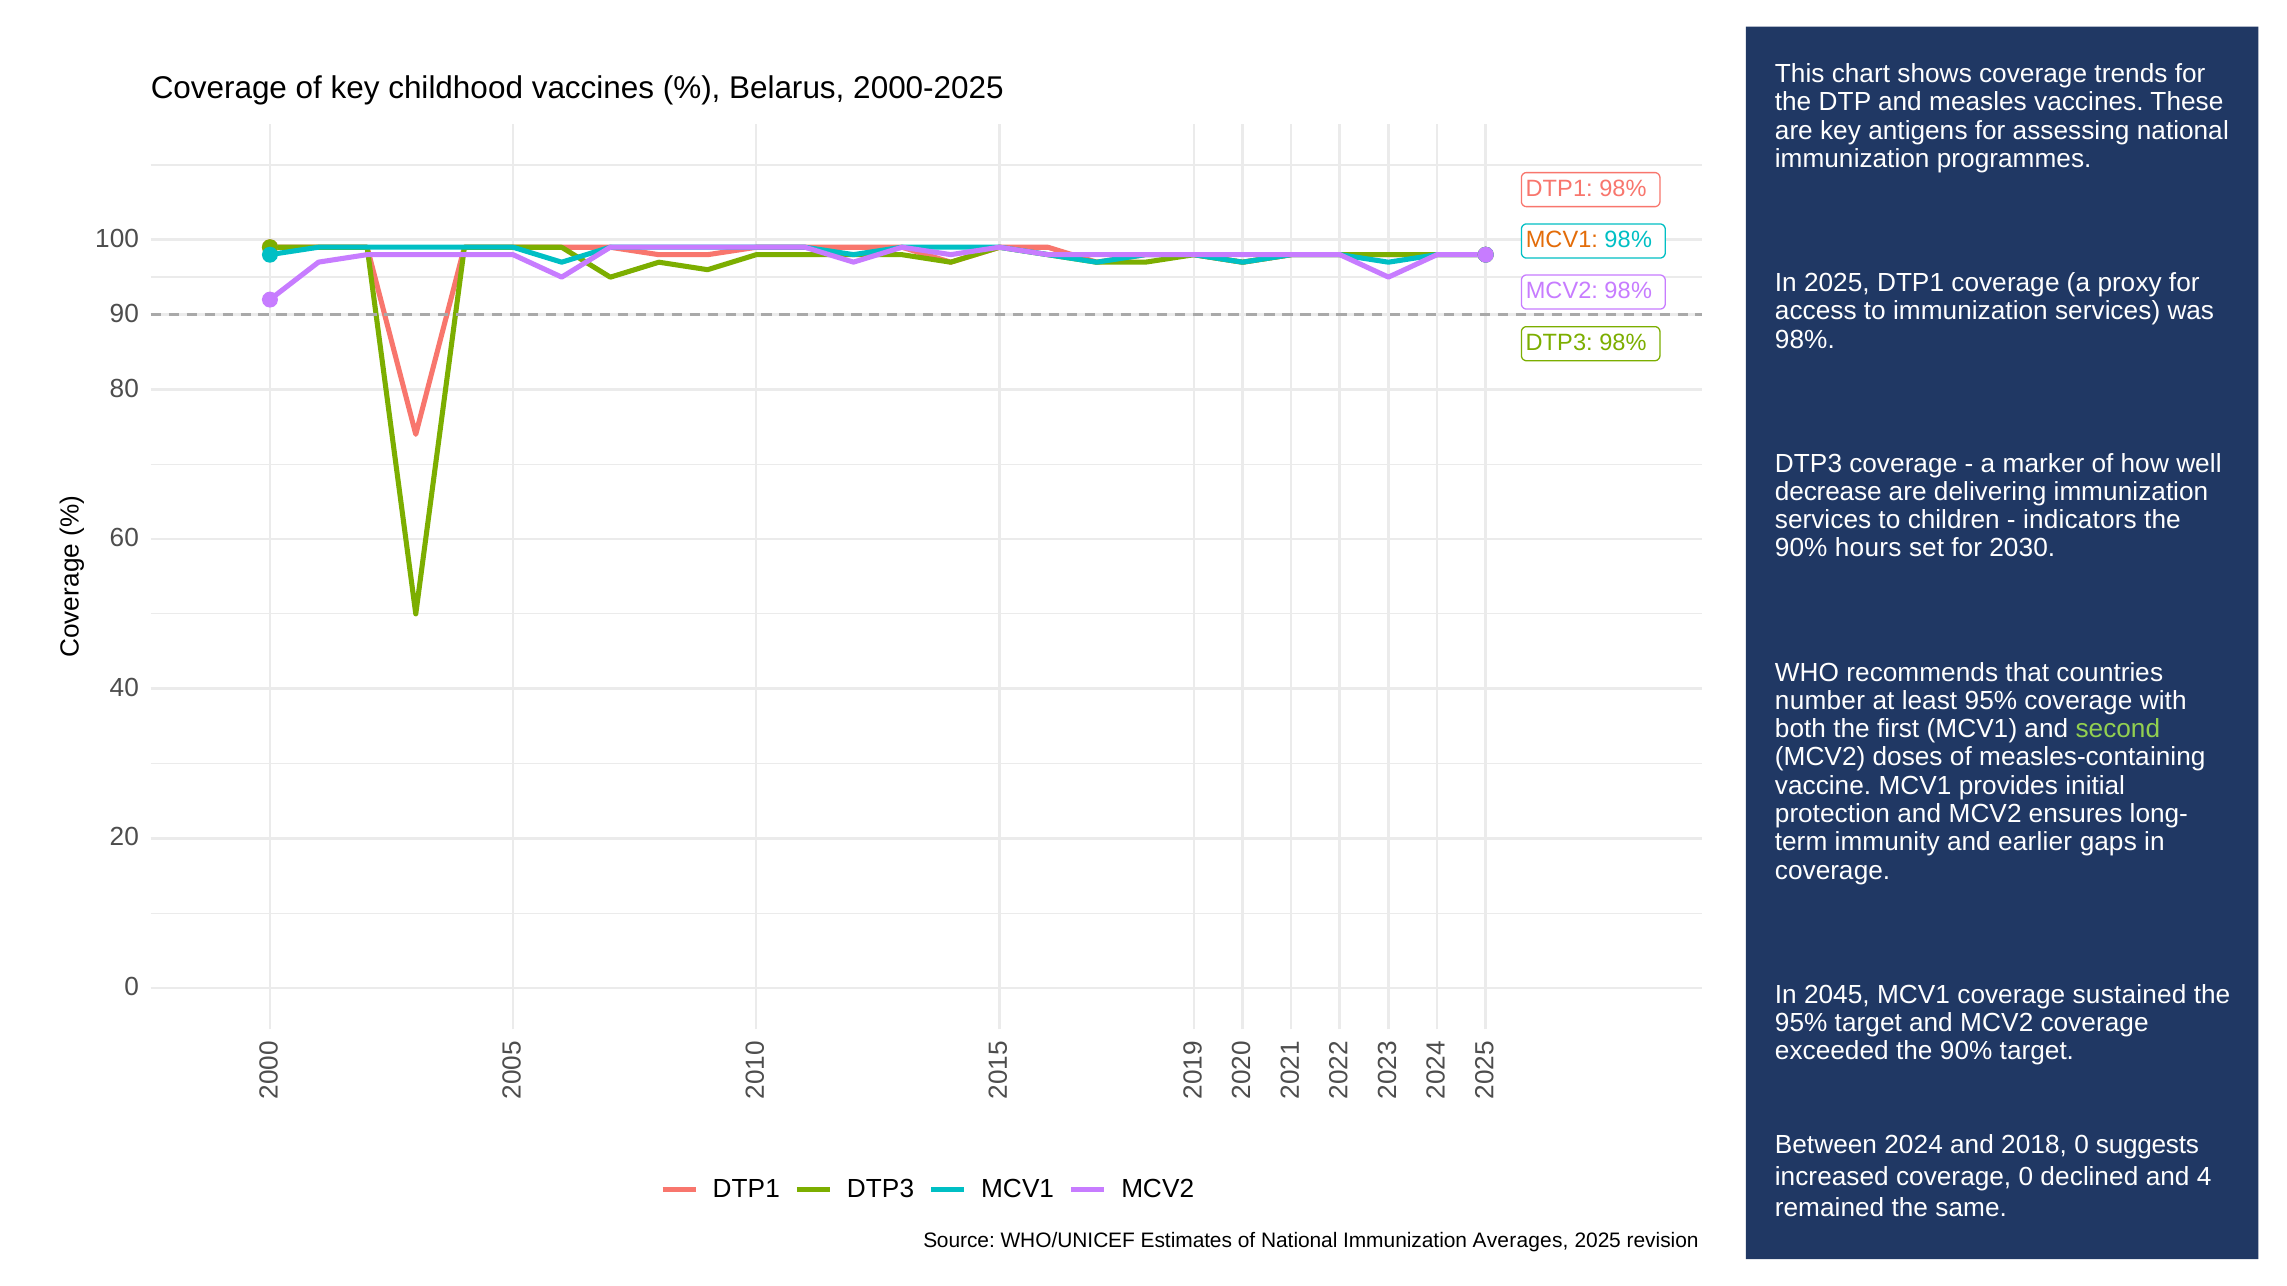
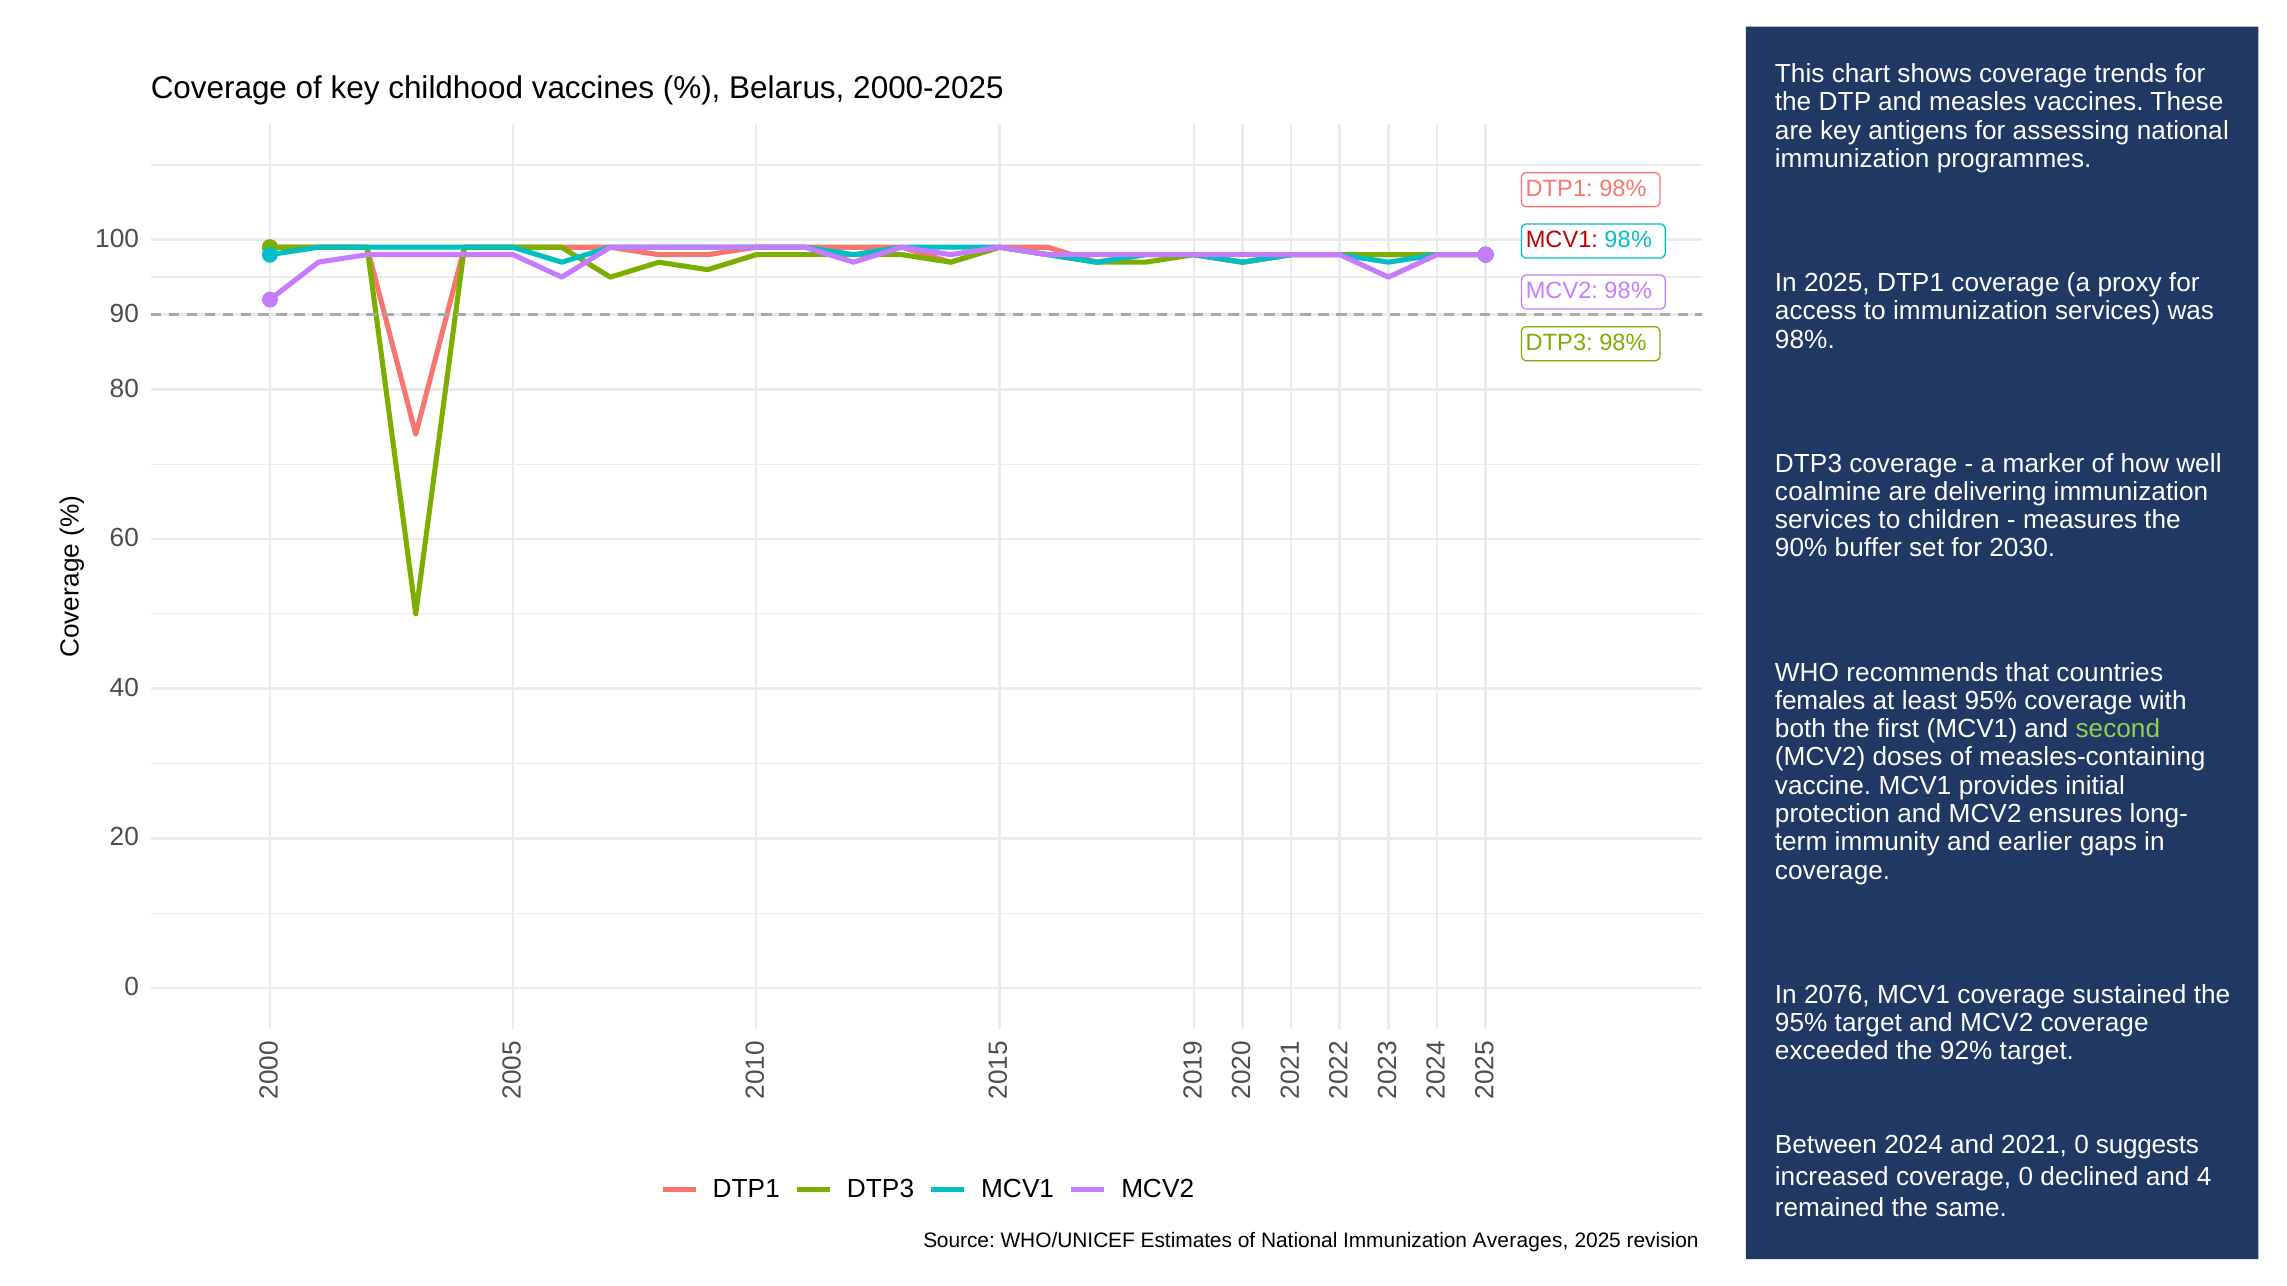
MCV1 colour: orange -> red (1562, 240)
decrease: decrease -> coalmine (1828, 492)
indicators: indicators -> measures (2080, 520)
hours: hours -> buffer (1868, 549)
number: number -> females (1820, 701)
2045: 2045 -> 2076 (1837, 995)
exceeded the 90%: 90% -> 92% (1966, 1051)
2018: 2018 -> 2021 (2034, 1145)
